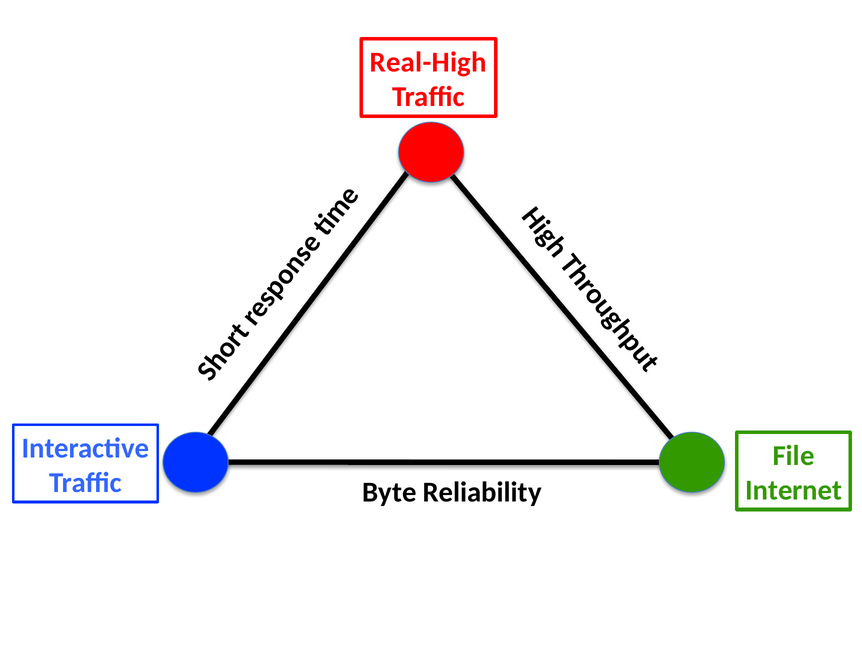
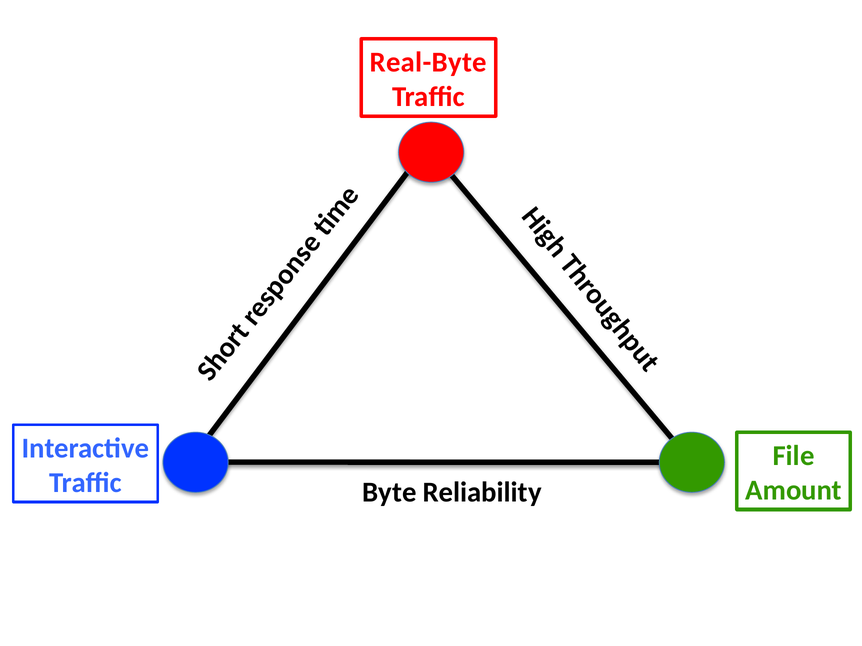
Real-High: Real-High -> Real-Byte (428, 62)
Internet: Internet -> Amount (794, 491)
